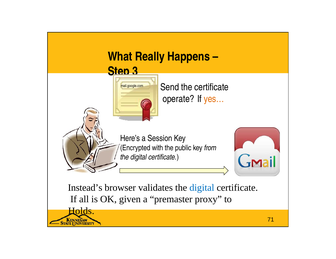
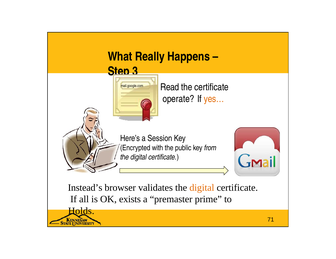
Send: Send -> Read (170, 87)
digital colour: blue -> orange (202, 188)
given: given -> exists (130, 200)
proxy: proxy -> prime (208, 200)
